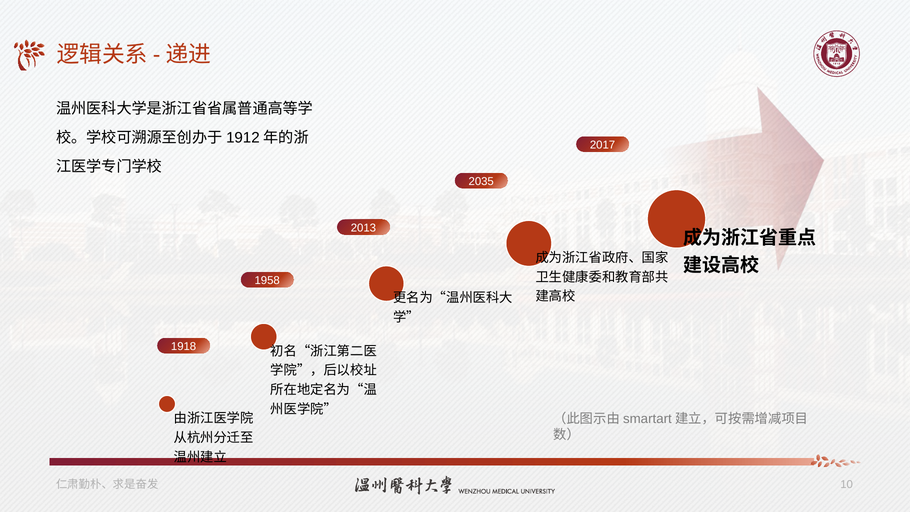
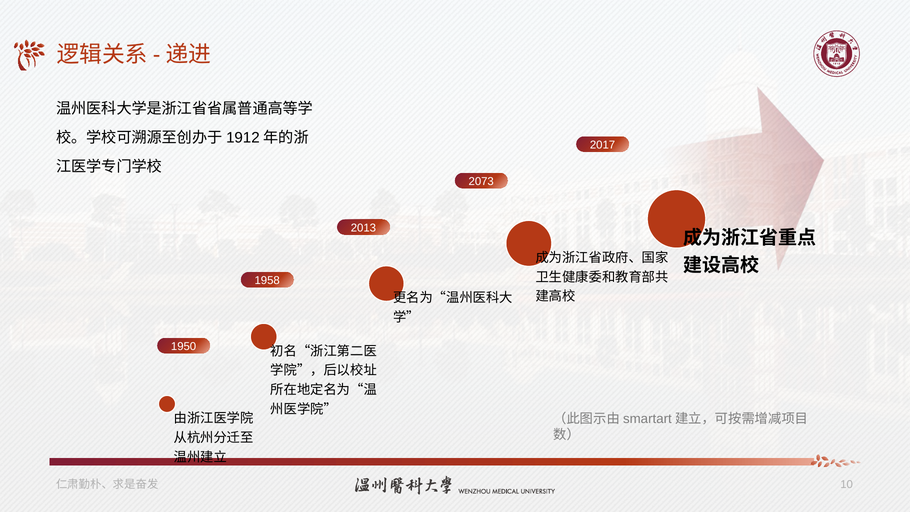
2035: 2035 -> 2073 (481, 181)
1918: 1918 -> 1950 (184, 346)
